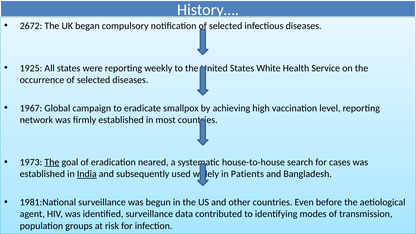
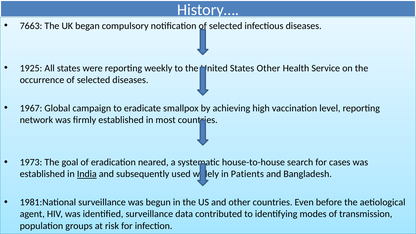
2672: 2672 -> 7663 (31, 26)
States White: White -> Other (268, 68)
The underline: present -> none (52, 162)
